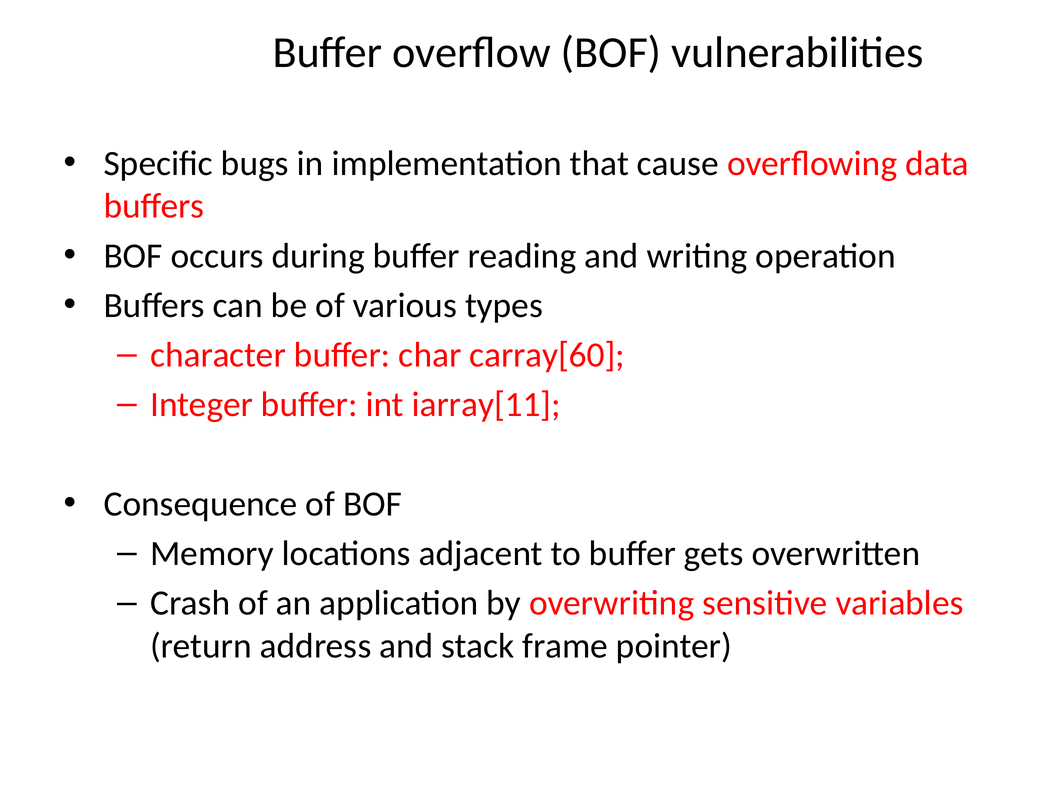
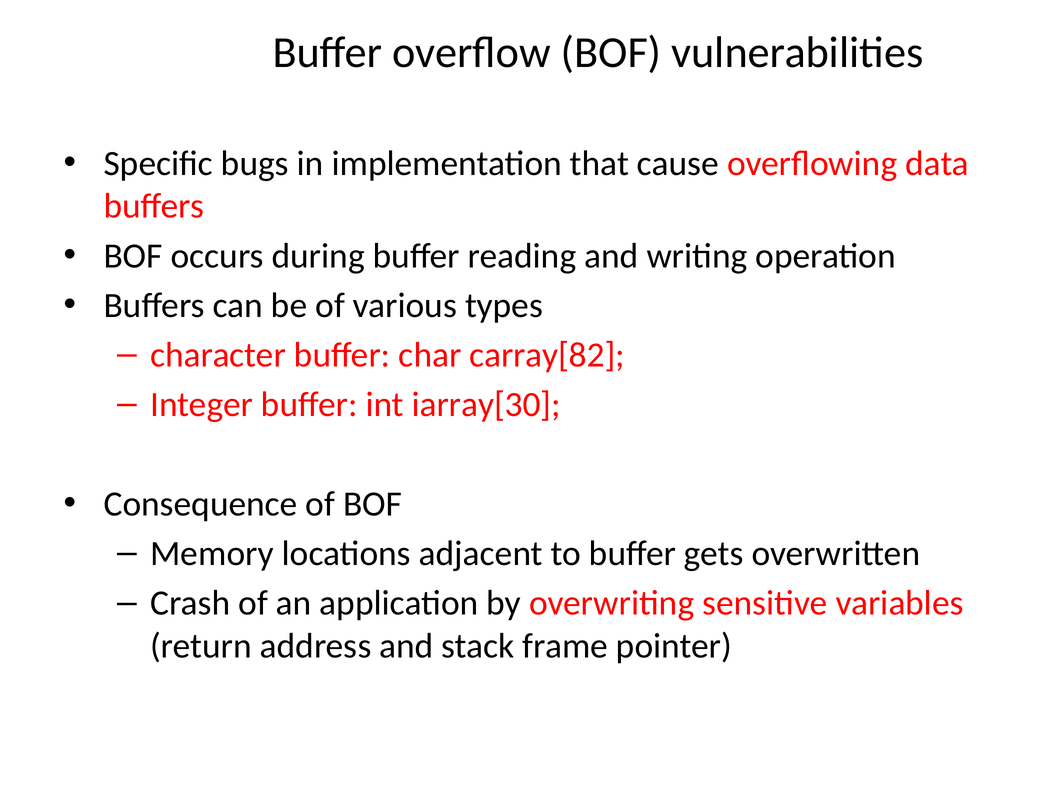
carray[60: carray[60 -> carray[82 (547, 355)
iarray[11: iarray[11 -> iarray[30 (486, 405)
